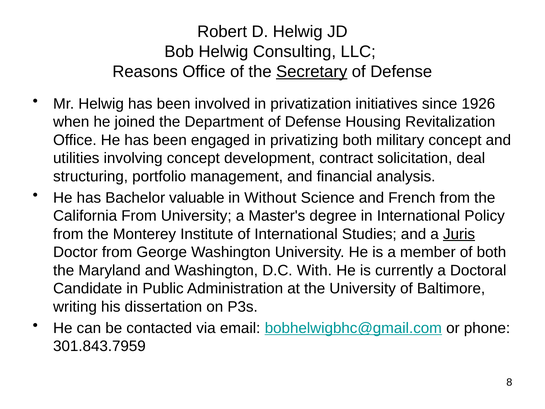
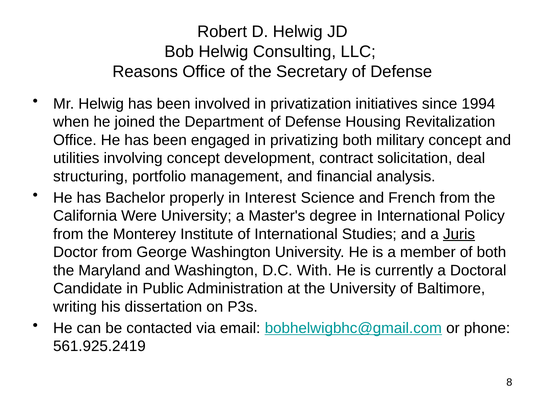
Secretary underline: present -> none (312, 72)
1926: 1926 -> 1994 (478, 104)
valuable: valuable -> properly (197, 198)
Without: Without -> Interest (270, 198)
California From: From -> Were (139, 216)
301.843.7959: 301.843.7959 -> 561.925.2419 (99, 346)
